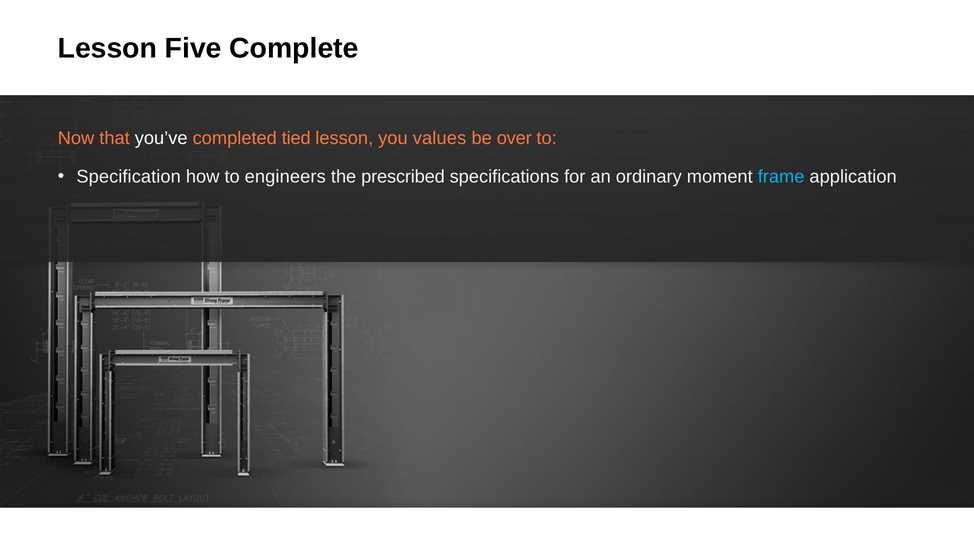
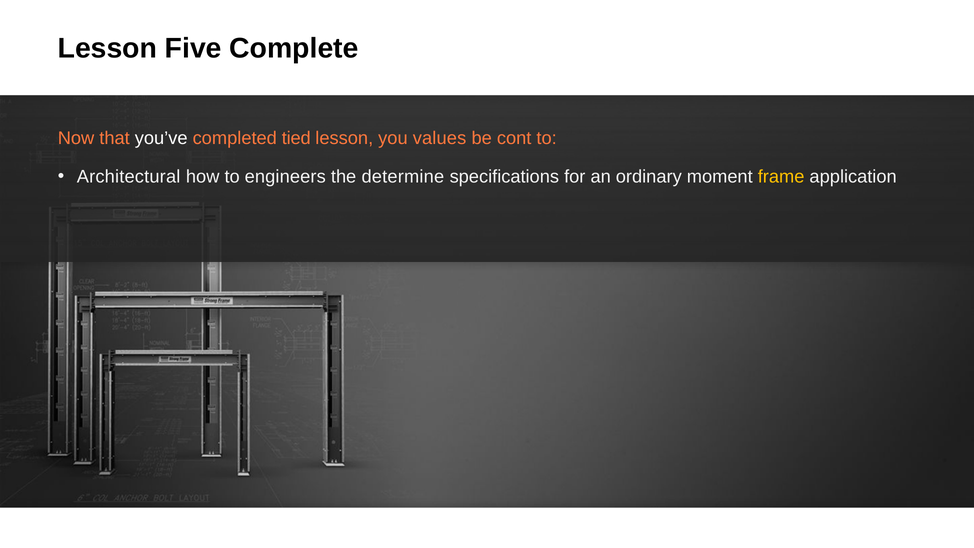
over: over -> cont (514, 138)
Specification: Specification -> Architectural (129, 177)
prescribed: prescribed -> determine (403, 177)
frame colour: light blue -> yellow (781, 177)
